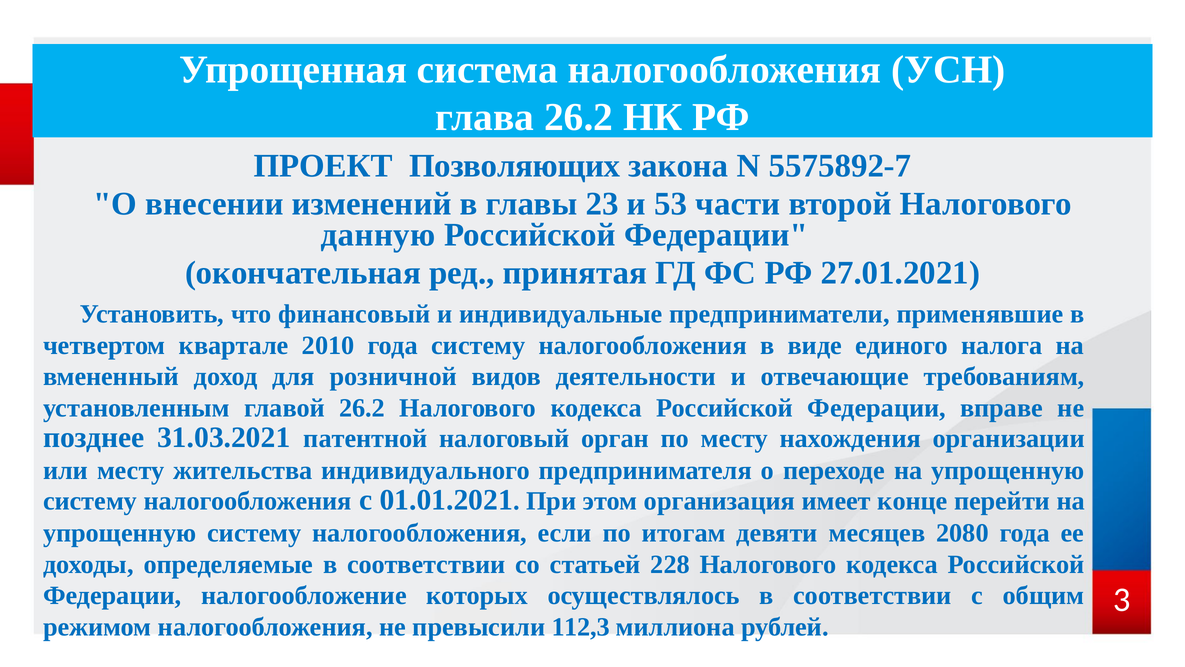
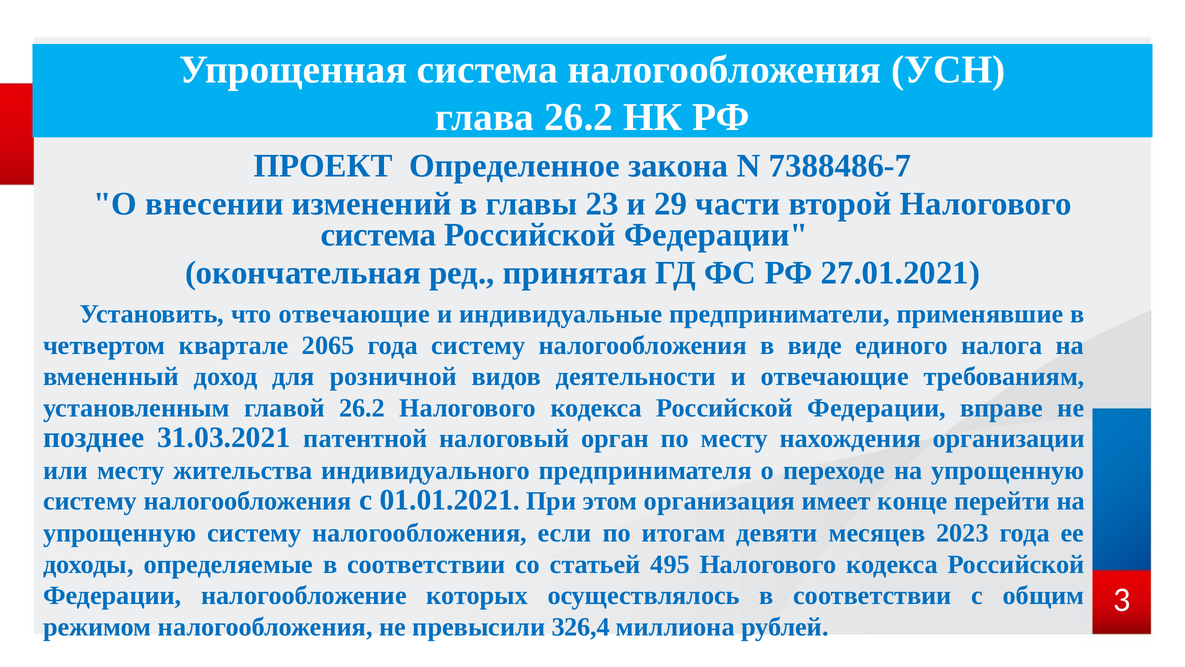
Позволяющих: Позволяющих -> Определенное (515, 166)
5575892-7: 5575892-7 -> 7388486-7 (840, 166)
53: 53 -> 29 (671, 204)
данную: данную -> система (378, 235)
что финансовый: финансовый -> отвечающие (354, 314)
2010: 2010 -> 2065 (328, 345)
2080: 2080 -> 2023 (962, 533)
228: 228 -> 495 (670, 564)
112,3: 112,3 -> 326,4 (581, 627)
